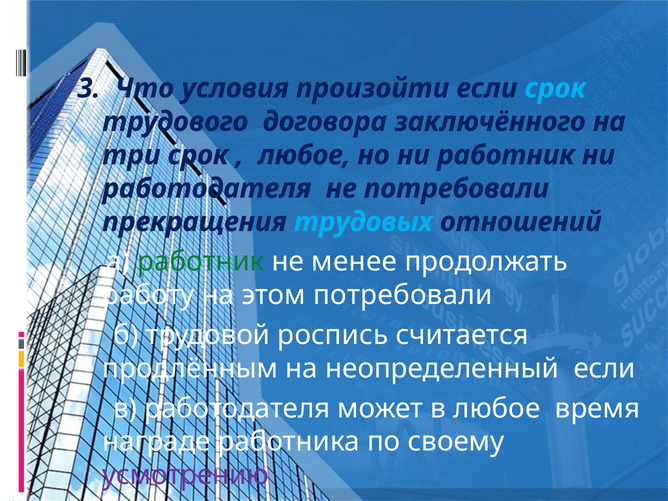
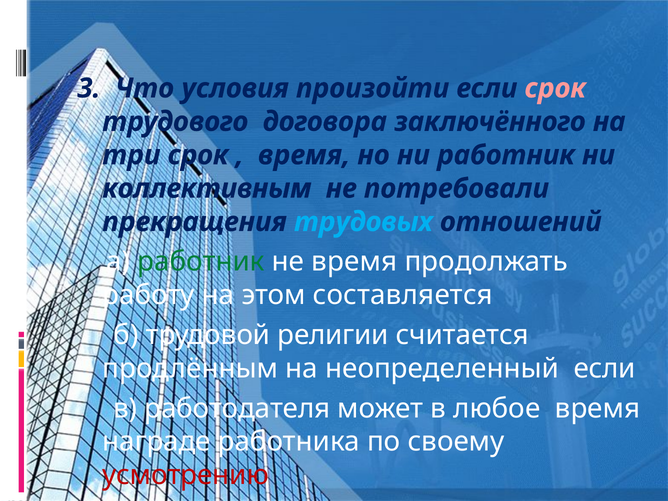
срок colour: light blue -> pink (555, 88)
любое: любое -> время (304, 155)
работодателя: работодателя -> коллективным (207, 189)
не менее: менее -> время (354, 262)
этом потребовали: потребовали -> составляется (403, 295)
роспись: роспись -> религии (333, 335)
усмотрению colour: purple -> red (186, 475)
